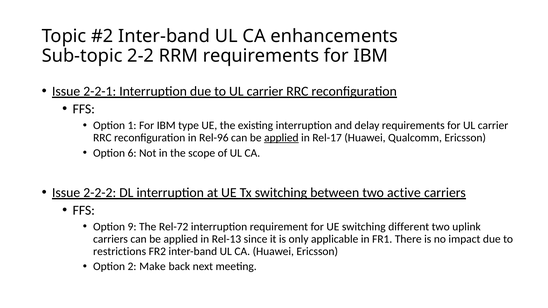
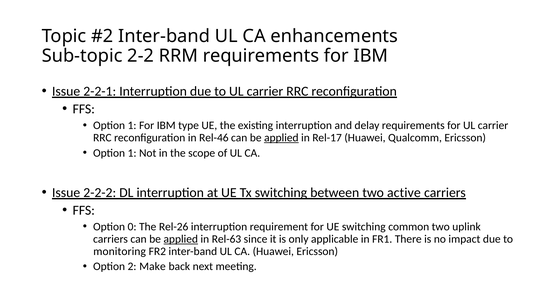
Rel-96: Rel-96 -> Rel-46 (214, 138)
6: 6 -> 1 (132, 153)
9: 9 -> 0 (132, 227)
Rel-72: Rel-72 -> Rel-26 (174, 227)
different: different -> common (409, 227)
applied underline: none -> present (181, 239)
Rel-13: Rel-13 -> Rel-63 (226, 239)
restrictions: restrictions -> monitoring (120, 252)
